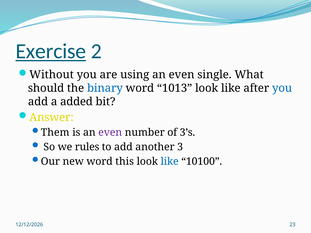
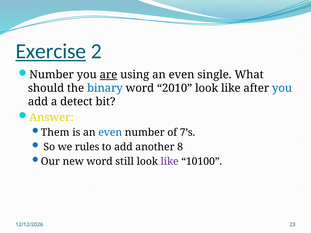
Without: Without -> Number (52, 75)
are underline: none -> present (108, 75)
1013: 1013 -> 2010 (175, 88)
added: added -> detect (76, 102)
even colour: purple -> blue (110, 132)
3’s: 3’s -> 7’s (187, 132)
3: 3 -> 8 (180, 147)
this: this -> still (125, 162)
like colour: blue -> purple (170, 162)
